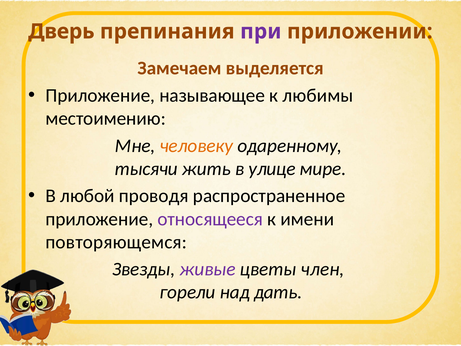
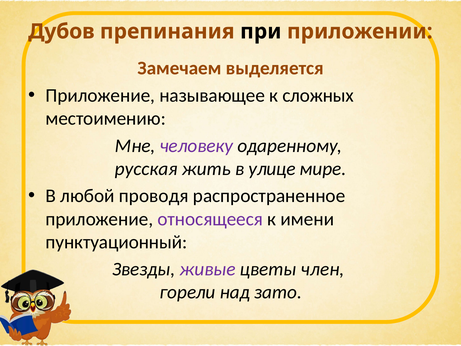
Дверь: Дверь -> Дубов (61, 31)
при colour: purple -> black (261, 31)
любимы: любимы -> сложных (318, 95)
человеку colour: orange -> purple (196, 146)
тысячи: тысячи -> русская (146, 169)
повторяющемся: повторяющемся -> пунктуационный (116, 242)
дать: дать -> зато (278, 292)
